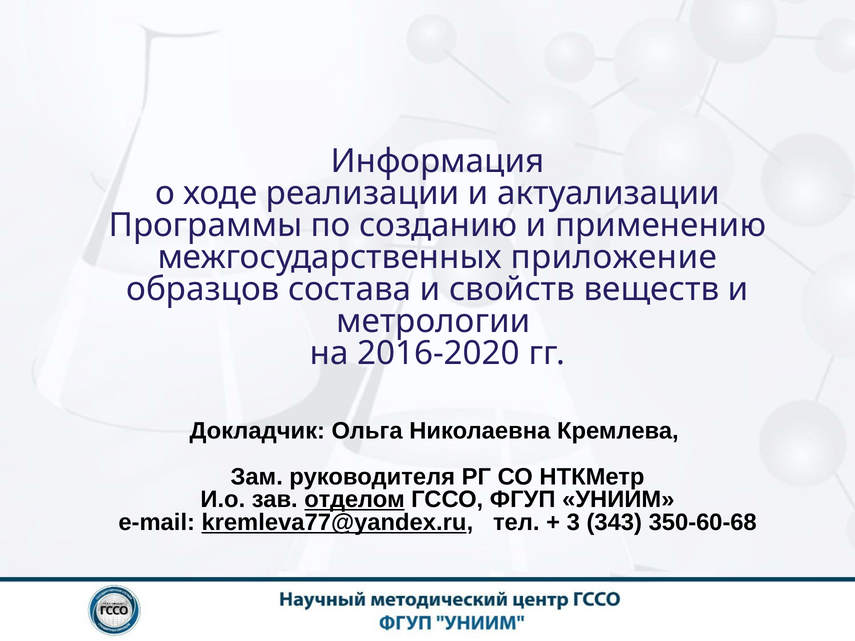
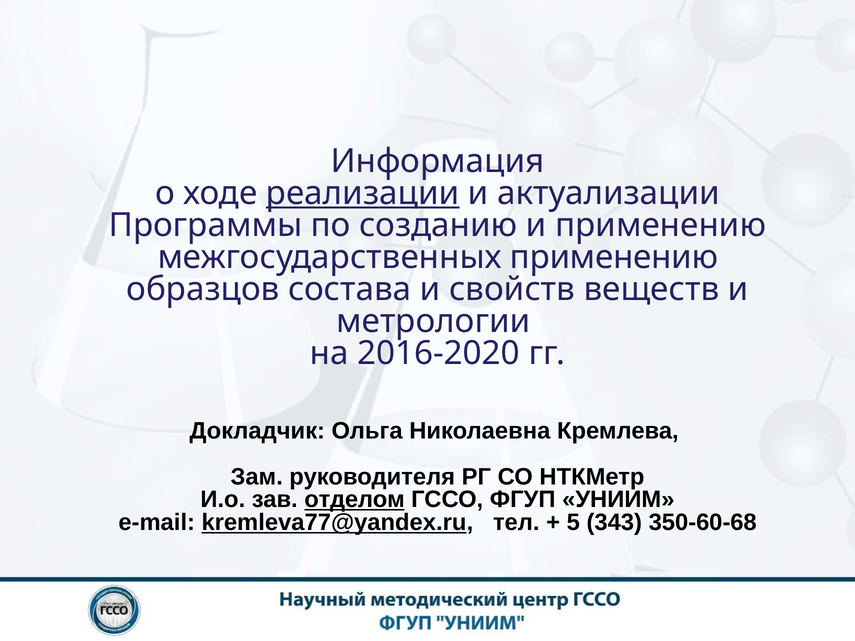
реализации underline: none -> present (363, 194)
межгосударственных приложение: приложение -> применению (614, 257)
3: 3 -> 5 (573, 522)
